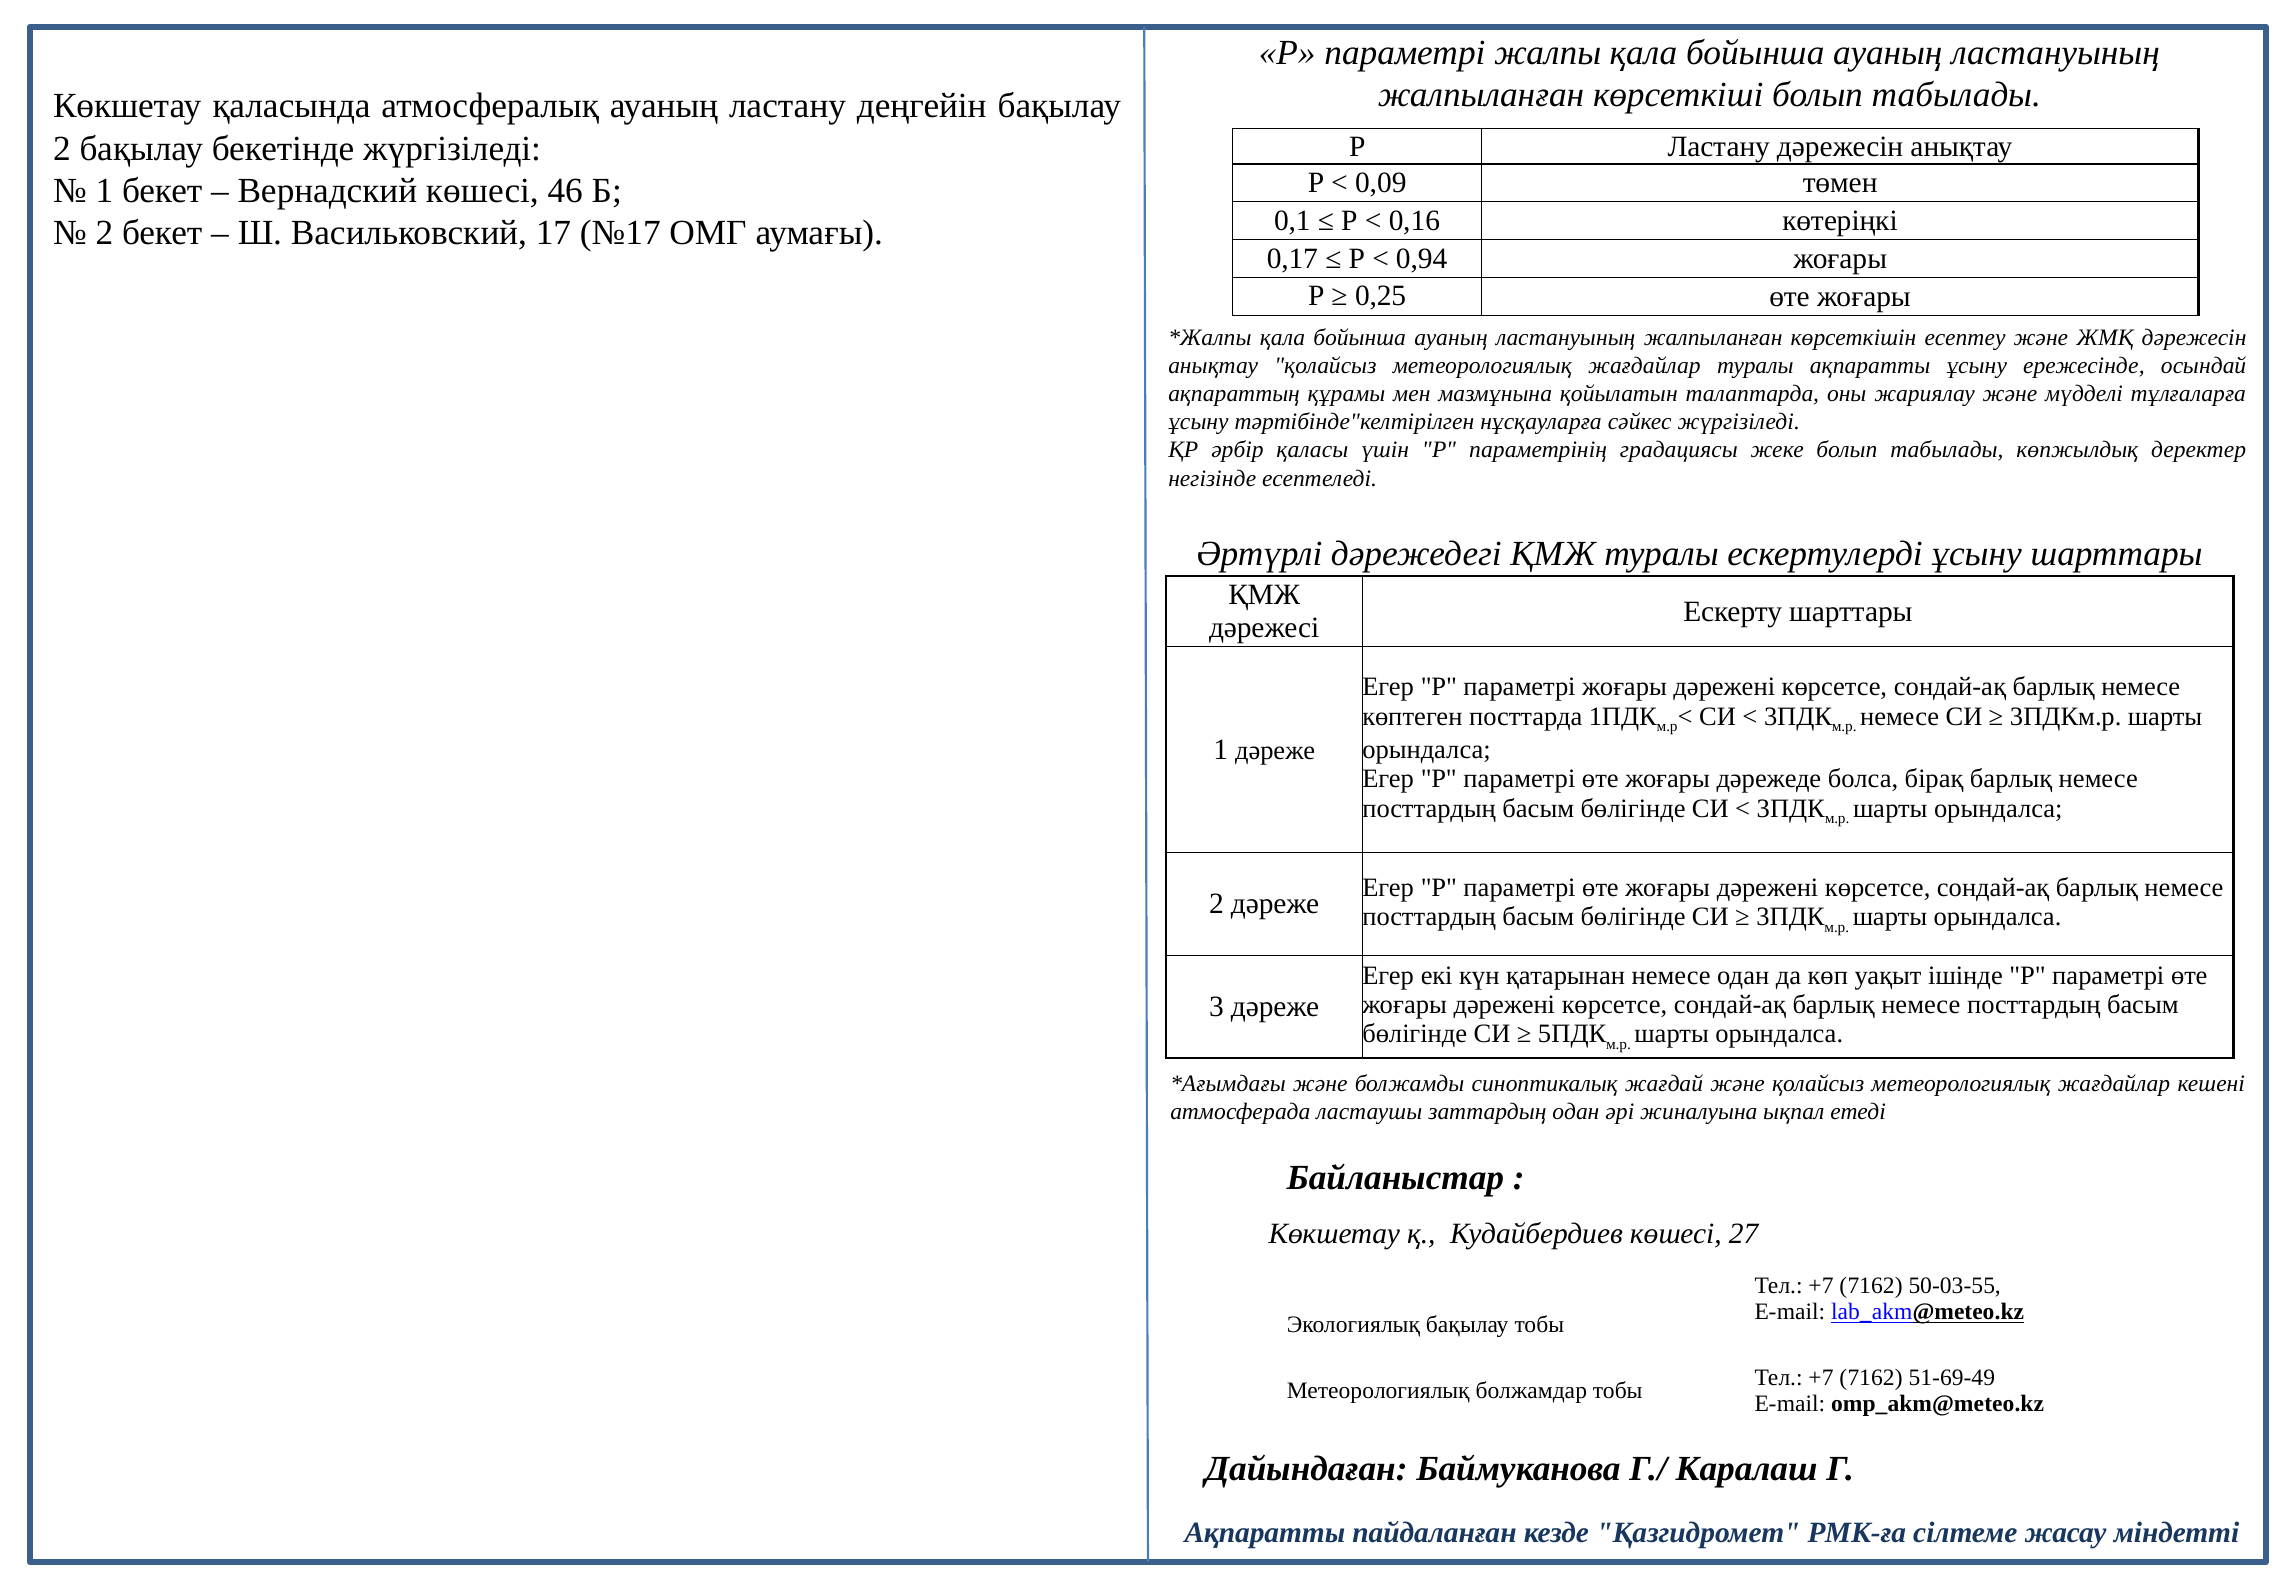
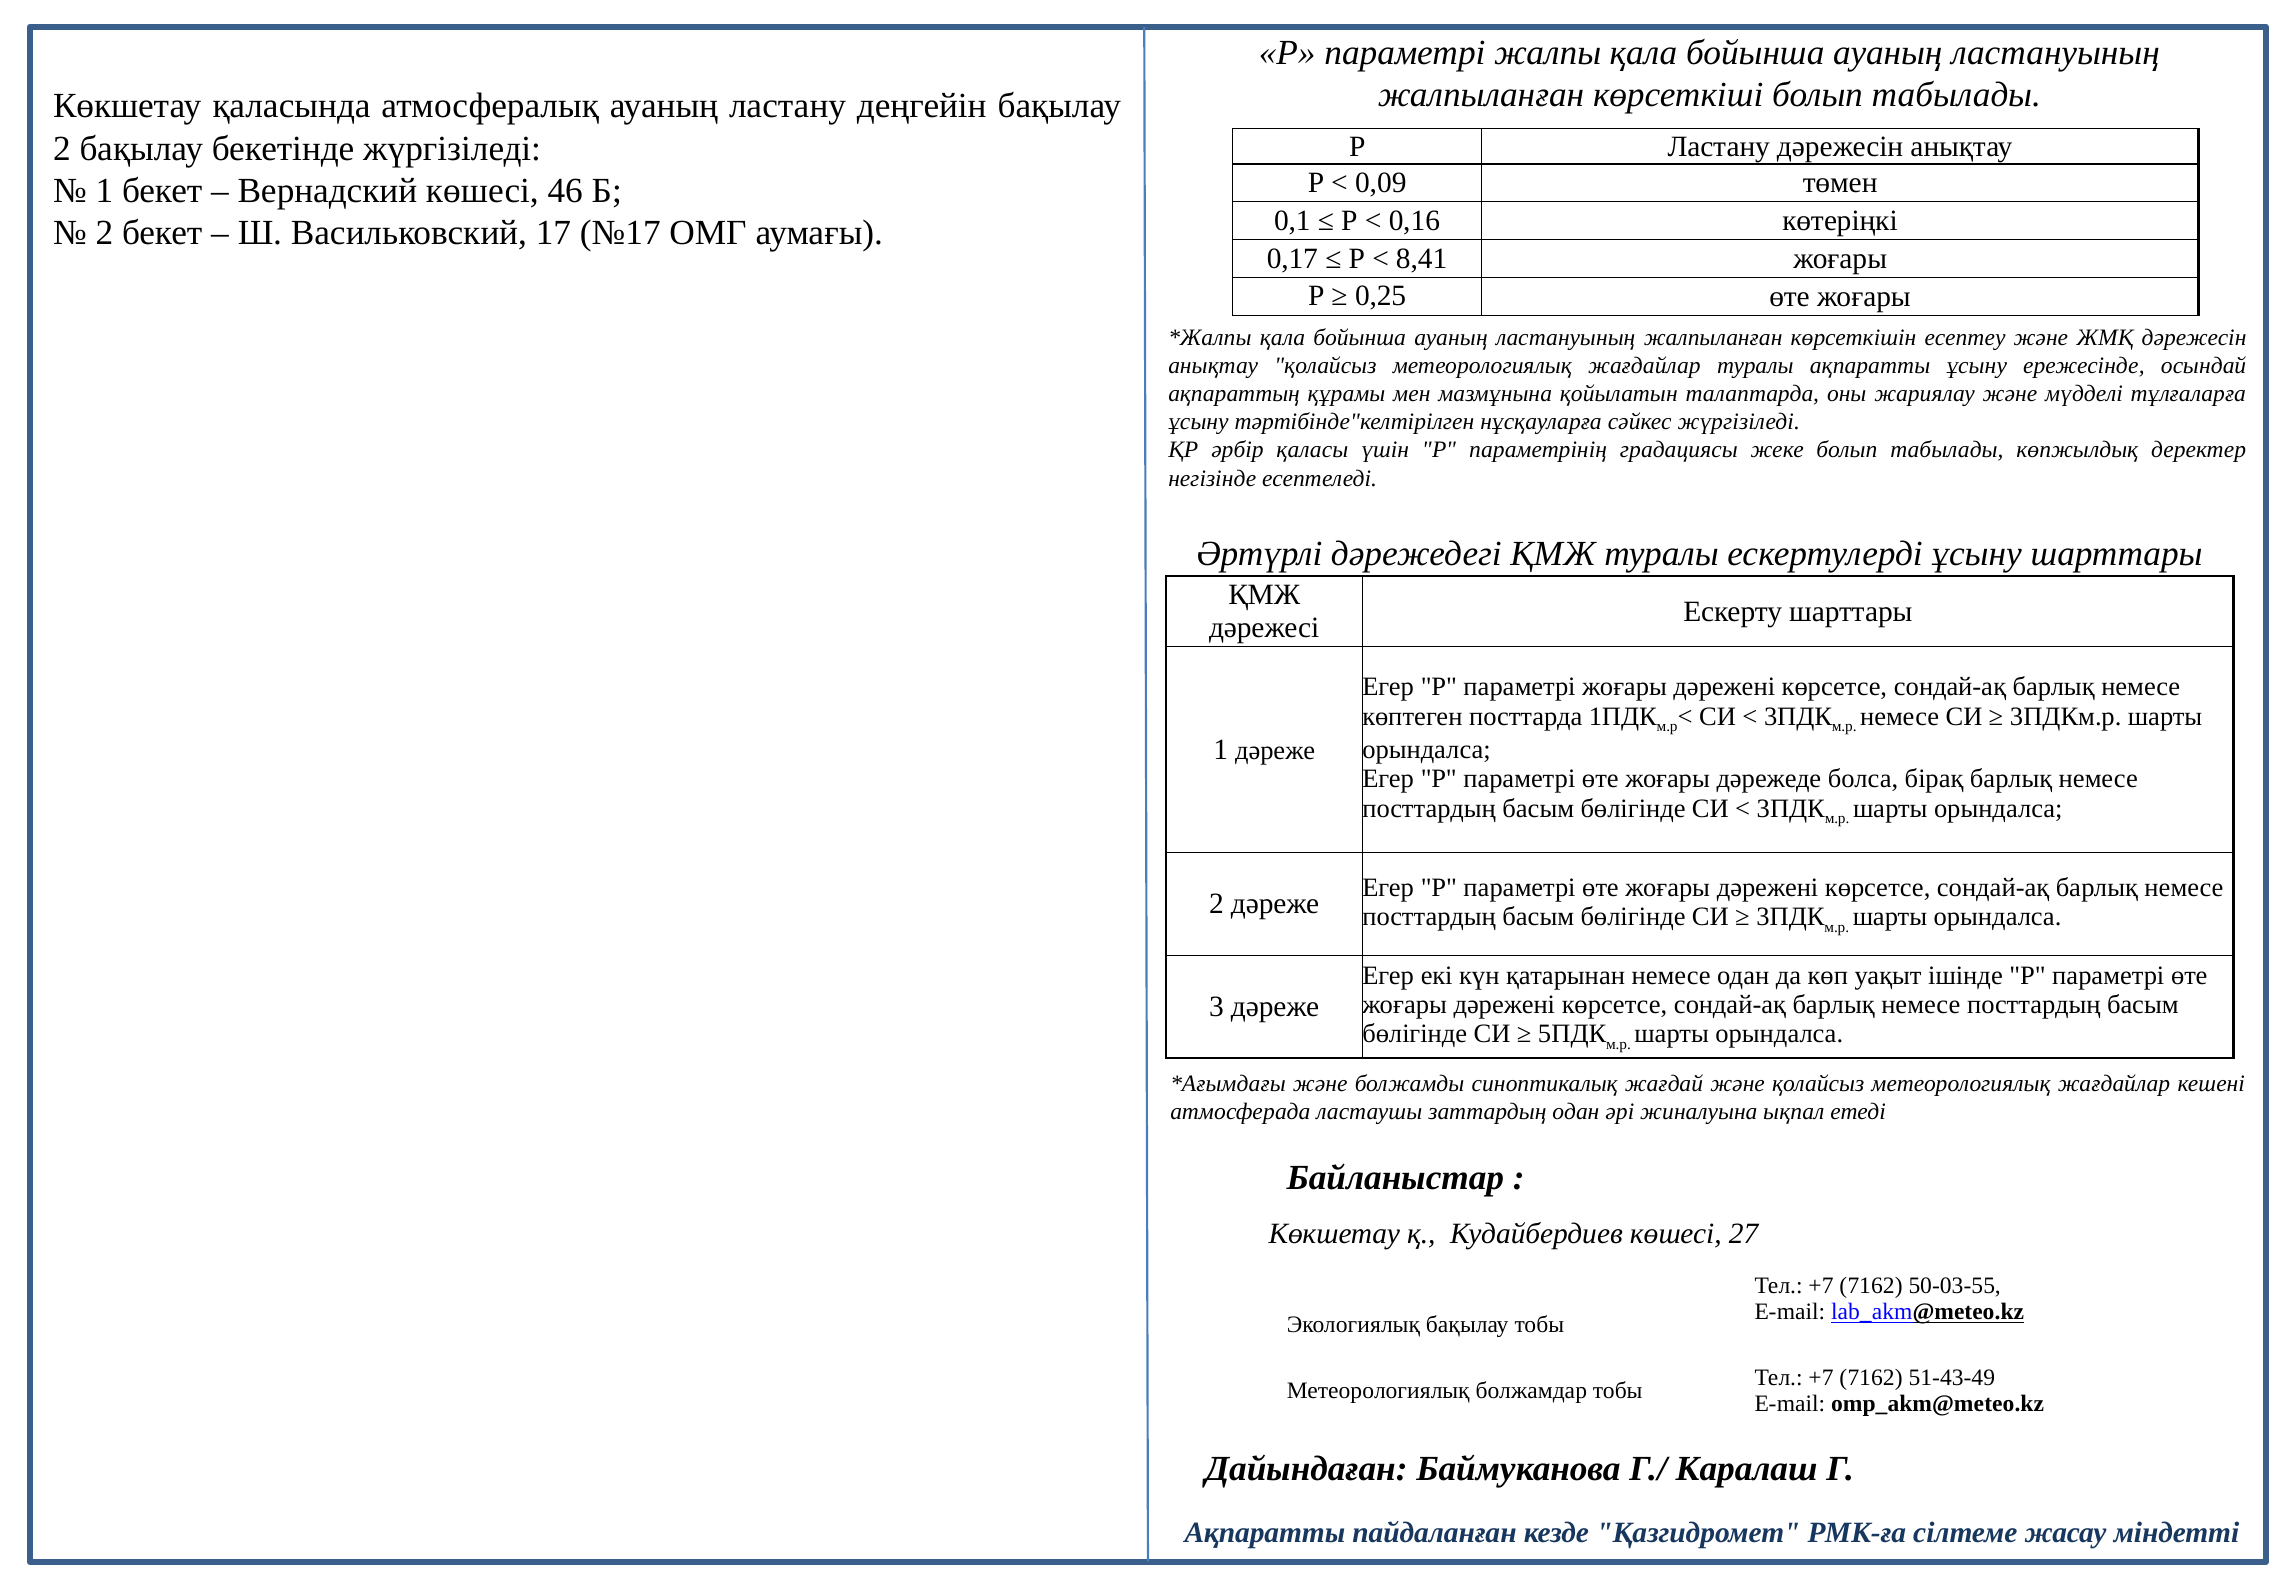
0,94: 0,94 -> 8,41 (1422, 258)
51-69-49: 51-69-49 -> 51-43-49 (1952, 1378)
